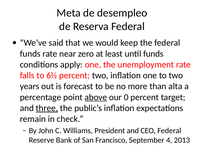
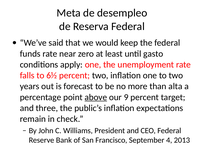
until funds: funds -> gasto (153, 54)
0: 0 -> 9 (126, 97)
three underline: present -> none (47, 108)
